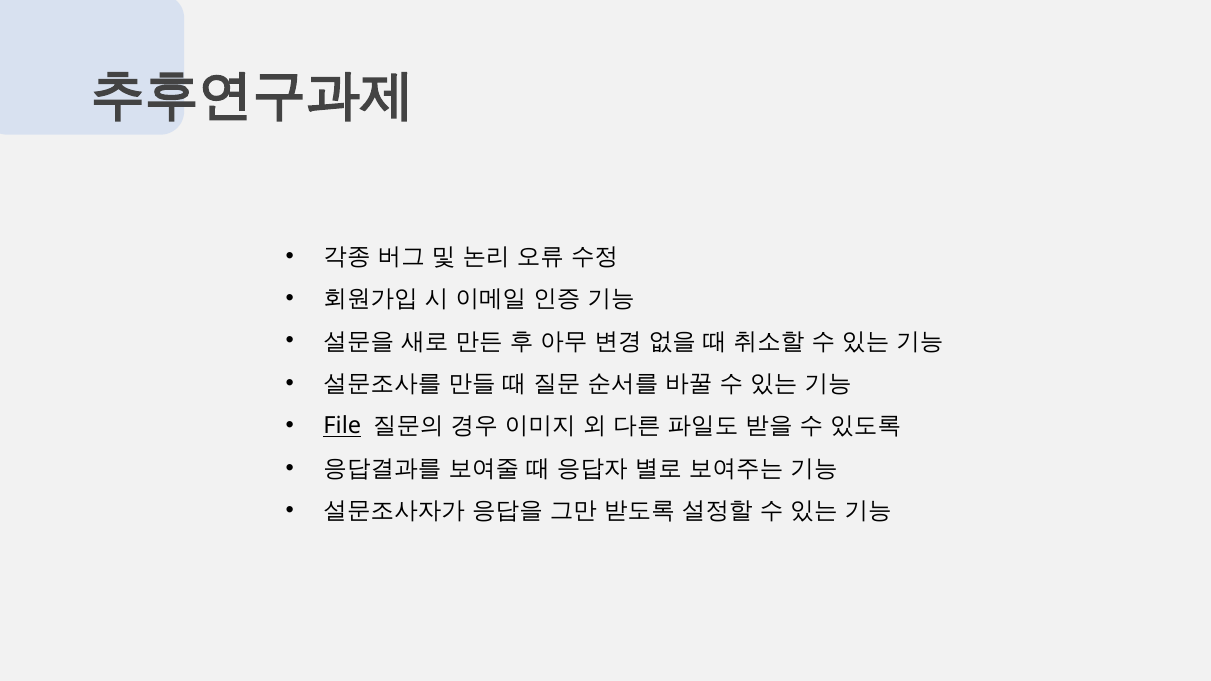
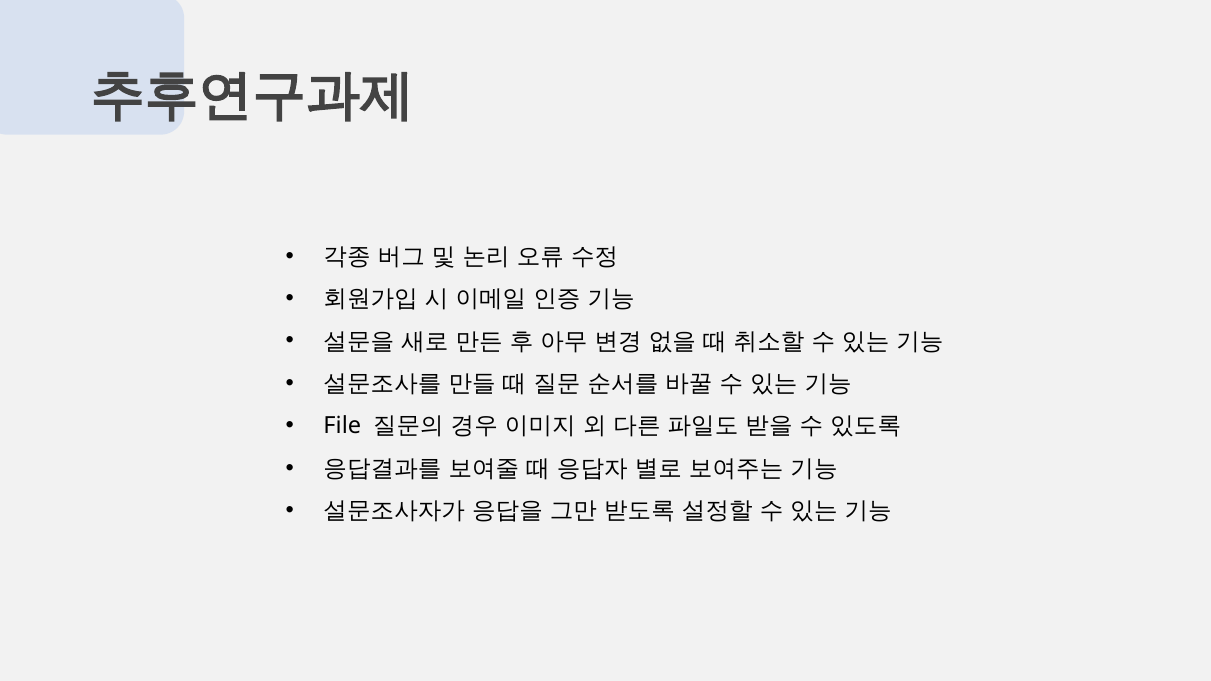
File underline: present -> none (342, 426)
